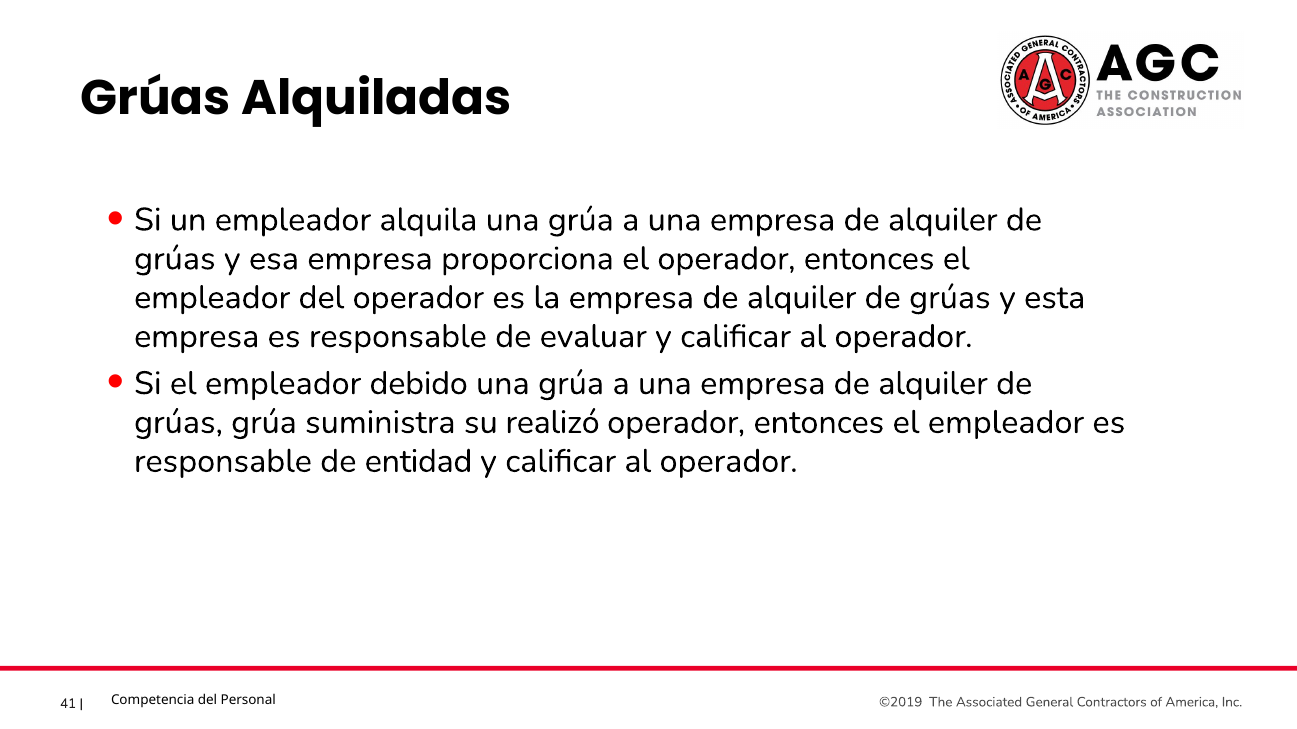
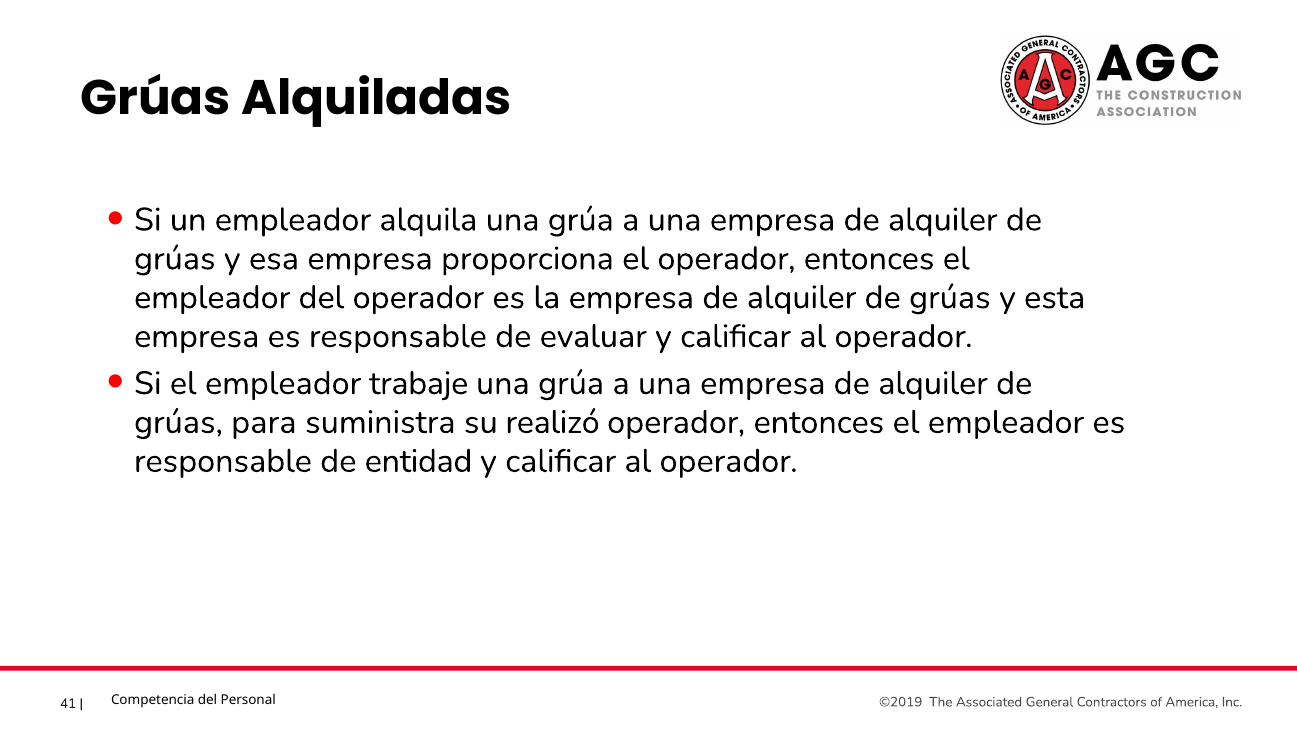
debido: debido -> trabaje (419, 384)
grúas grúa: grúa -> para (264, 423)
